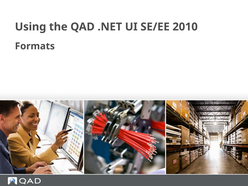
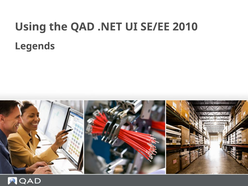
Formats: Formats -> Legends (35, 46)
